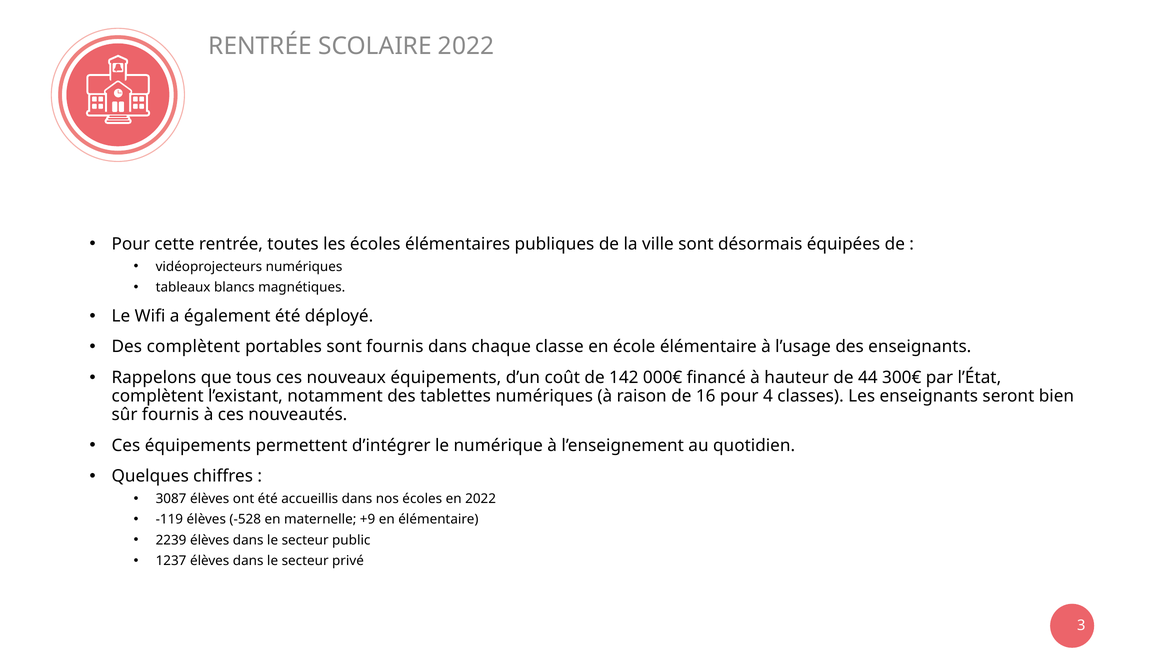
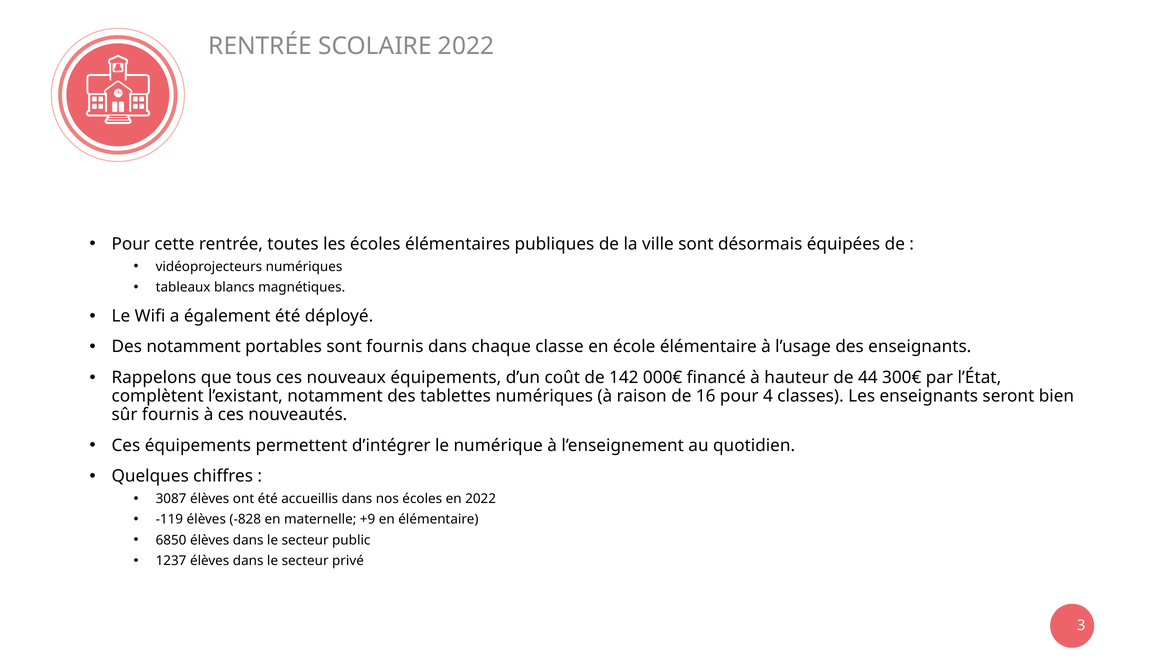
Des complètent: complètent -> notamment (194, 347)
-528: -528 -> -828 (245, 519)
2239: 2239 -> 6850 (171, 540)
